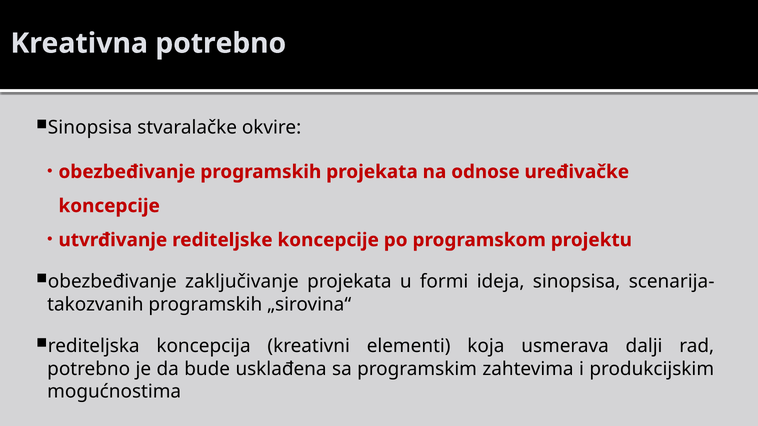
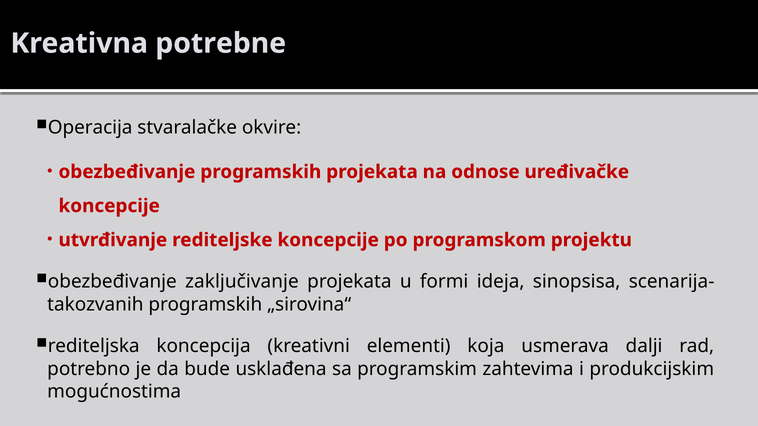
Kreativna potrebno: potrebno -> potrebne (221, 43)
Sinopsisa: Sinopsisa -> Operacija (90, 127)
